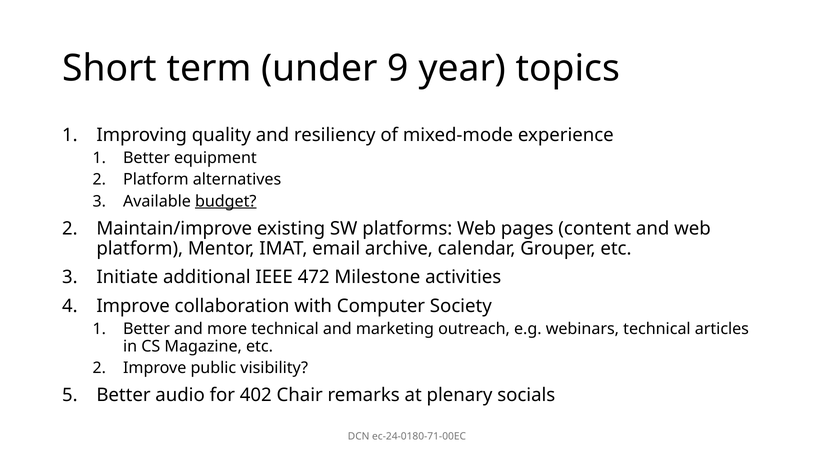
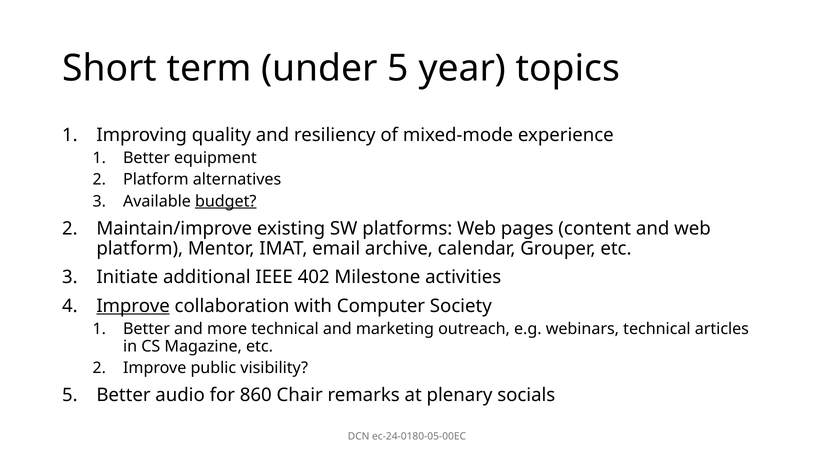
under 9: 9 -> 5 (398, 68)
472: 472 -> 402 (314, 277)
Improve underline: none -> present (133, 306)
402: 402 -> 860 (256, 395)
ec-24-0180-71-00EC: ec-24-0180-71-00EC -> ec-24-0180-05-00EC (419, 436)
